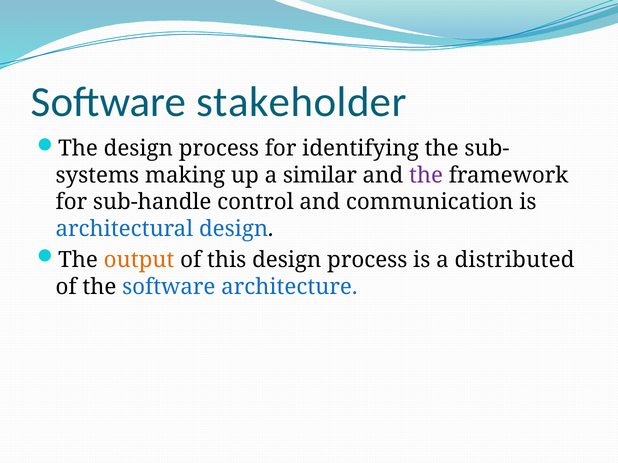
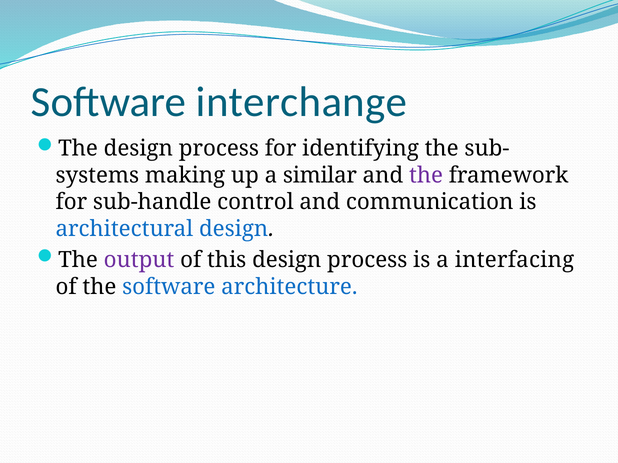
stakeholder: stakeholder -> interchange (301, 102)
output colour: orange -> purple (139, 260)
distributed: distributed -> interfacing (515, 260)
